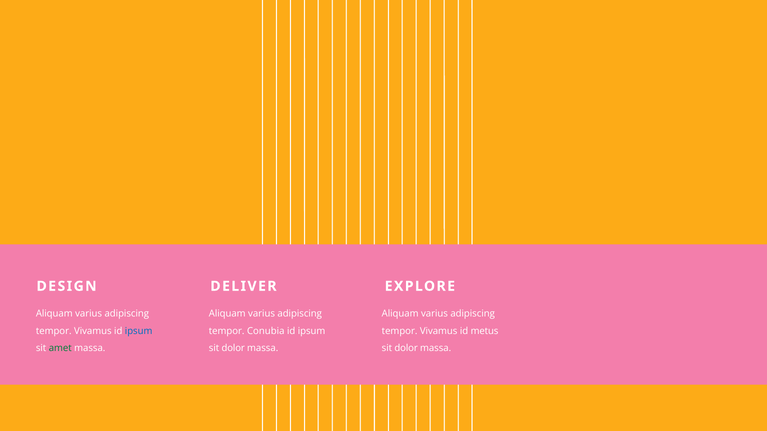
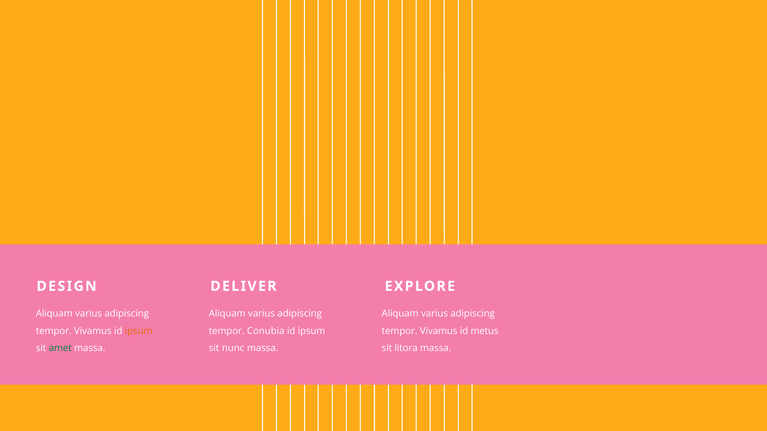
ipsum colour: blue -> orange (139, 331)
dolor: dolor -> nunc (233, 349)
dolor: dolor -> litora (406, 349)
